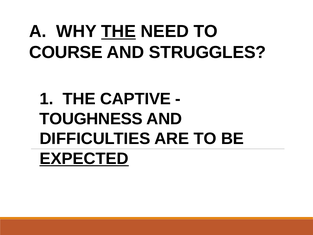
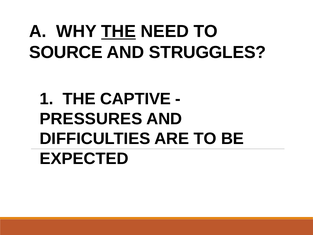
COURSE: COURSE -> SOURCE (66, 52)
TOUGHNESS: TOUGHNESS -> PRESSURES (91, 119)
EXPECTED underline: present -> none (84, 158)
